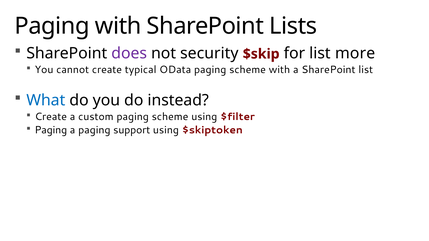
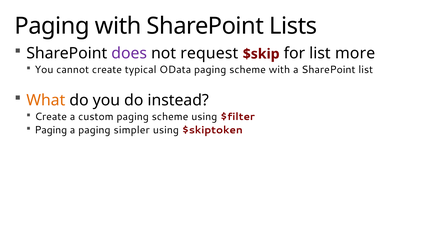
security: security -> request (209, 53)
What colour: blue -> orange (46, 100)
support: support -> simpler (132, 130)
